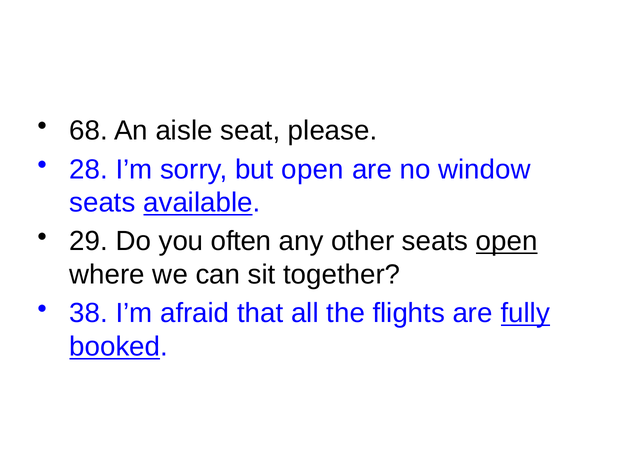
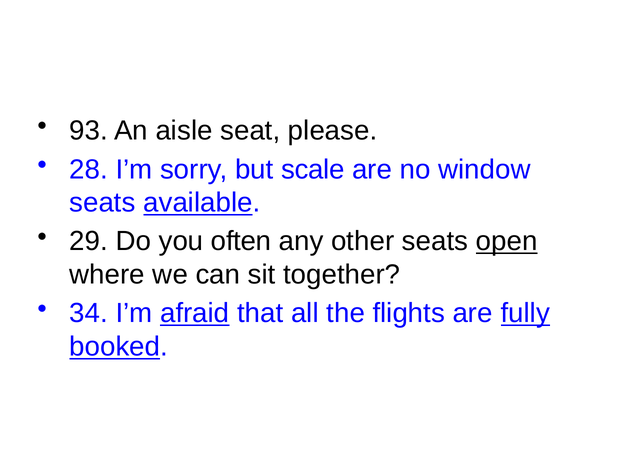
68: 68 -> 93 (89, 131)
but open: open -> scale (313, 169)
38: 38 -> 34 (89, 313)
afraid underline: none -> present (195, 313)
